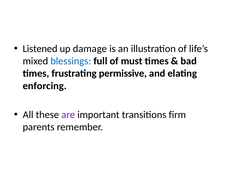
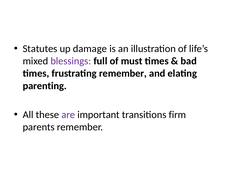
Listened: Listened -> Statutes (40, 49)
blessings colour: blue -> purple (71, 61)
frustrating permissive: permissive -> remember (123, 74)
enforcing: enforcing -> parenting (45, 86)
